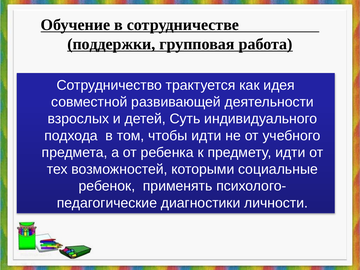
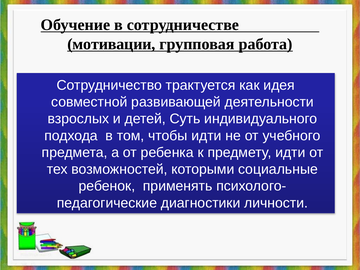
поддержки: поддержки -> мотивации (111, 44)
